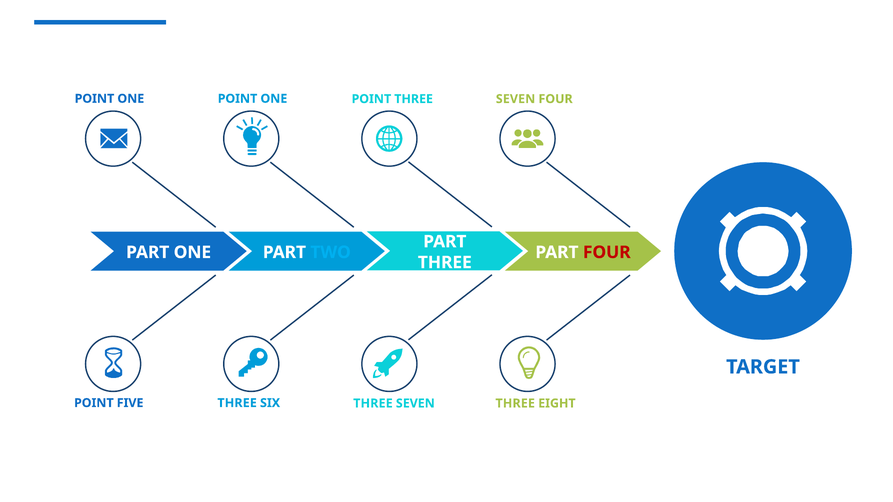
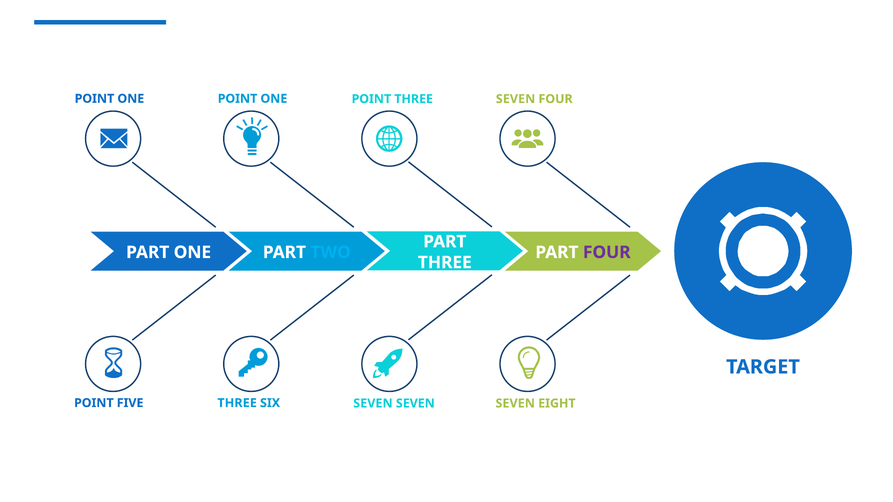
FOUR colour: red -> purple (607, 252)
SIX THREE: THREE -> SEVEN (373, 404)
THREE: THREE -> SEVEN (515, 404)
